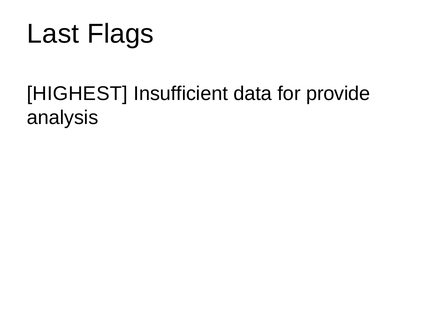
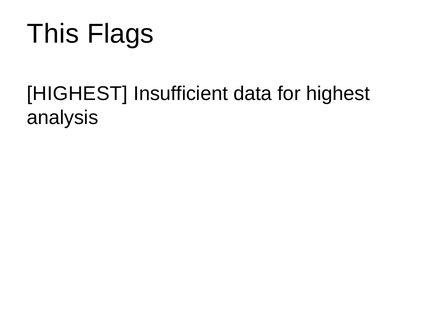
Last: Last -> This (53, 34)
for provide: provide -> highest (338, 94)
